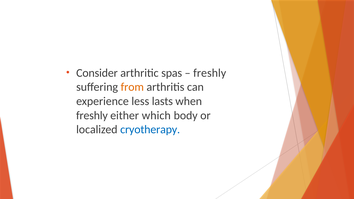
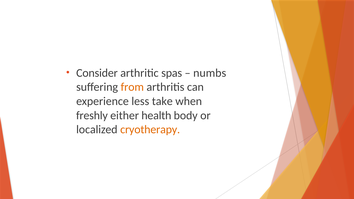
freshly: freshly -> numbs (210, 73)
lasts: lasts -> take (162, 101)
which: which -> health (156, 115)
cryotherapy colour: blue -> orange (150, 130)
